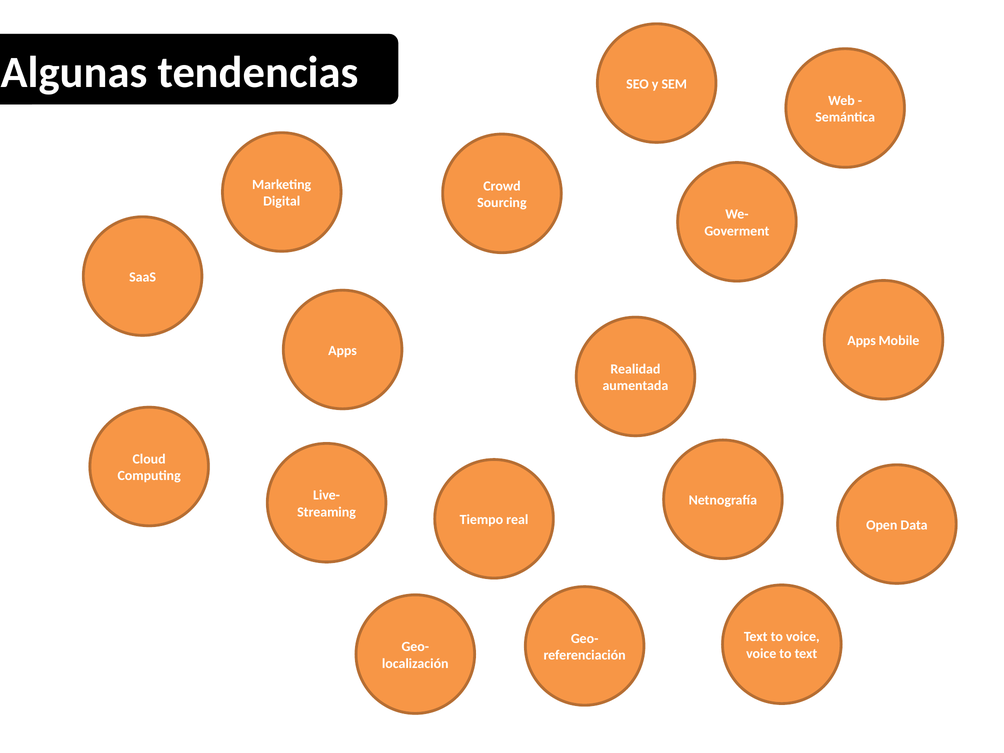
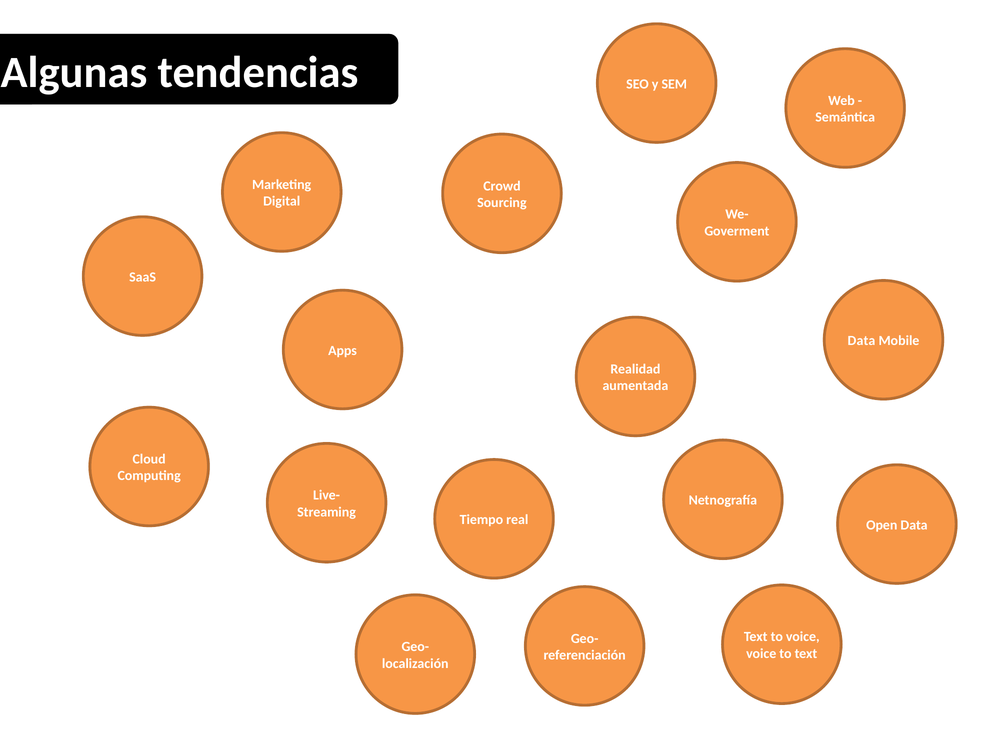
Apps: Apps -> Data (861, 341)
